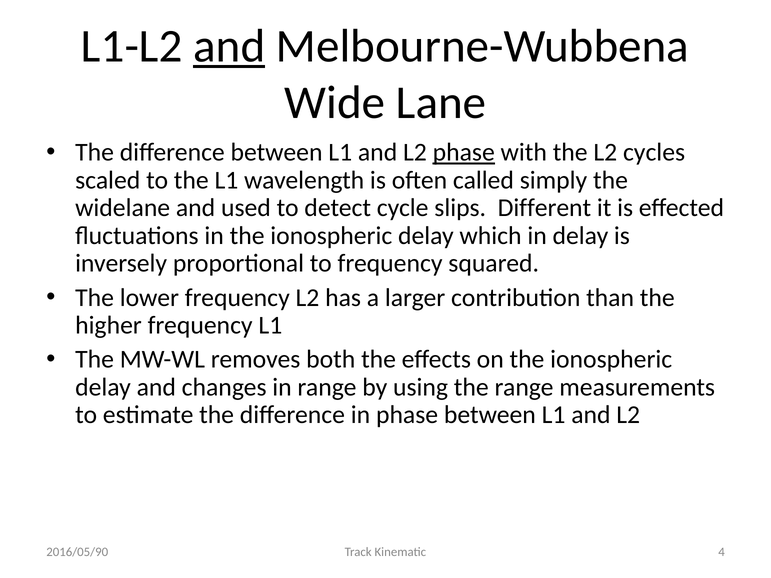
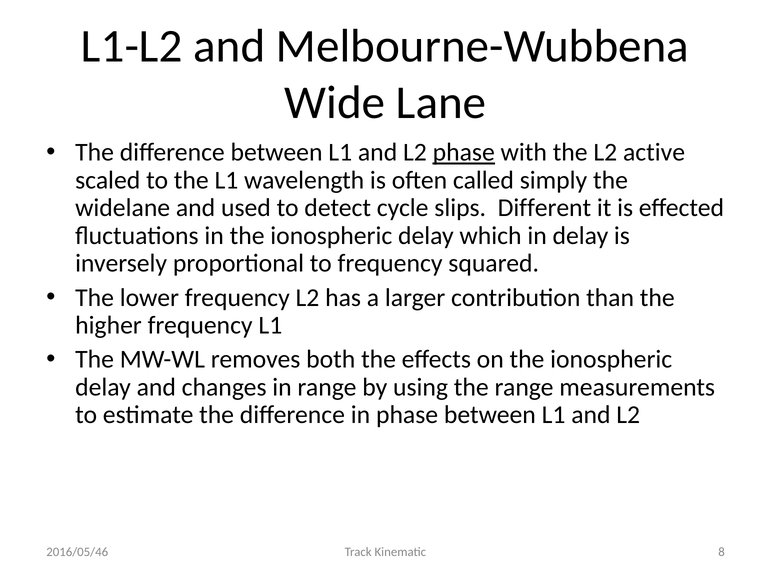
and underline: present -> none (229, 46)
cycles: cycles -> active (654, 153)
4: 4 -> 8 (722, 552)
2016/05/90: 2016/05/90 -> 2016/05/46 (77, 552)
